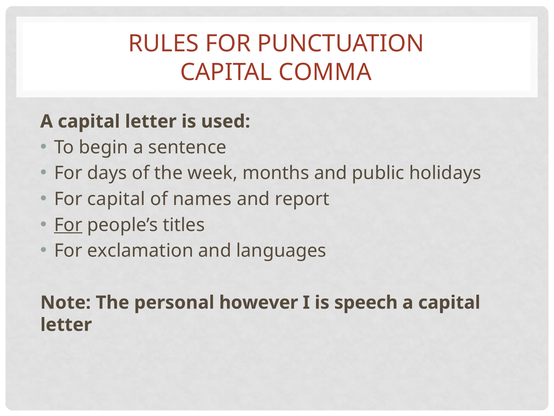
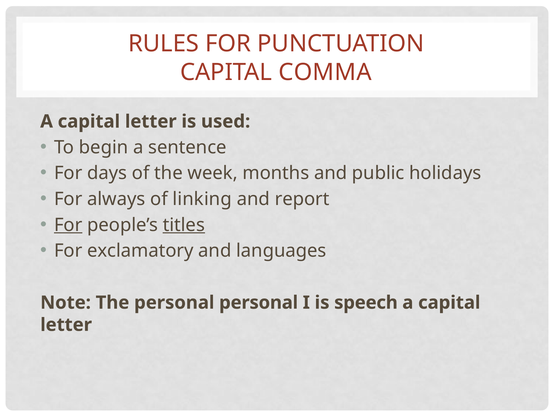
For capital: capital -> always (116, 199)
names: names -> linking (202, 199)
titles underline: none -> present (184, 225)
exclamation: exclamation -> exclamatory (140, 251)
personal however: however -> personal (259, 302)
